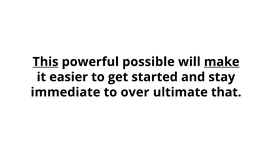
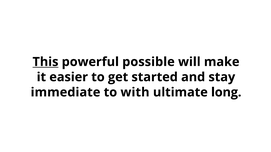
make underline: present -> none (222, 62)
over: over -> with (135, 93)
that: that -> long (226, 93)
